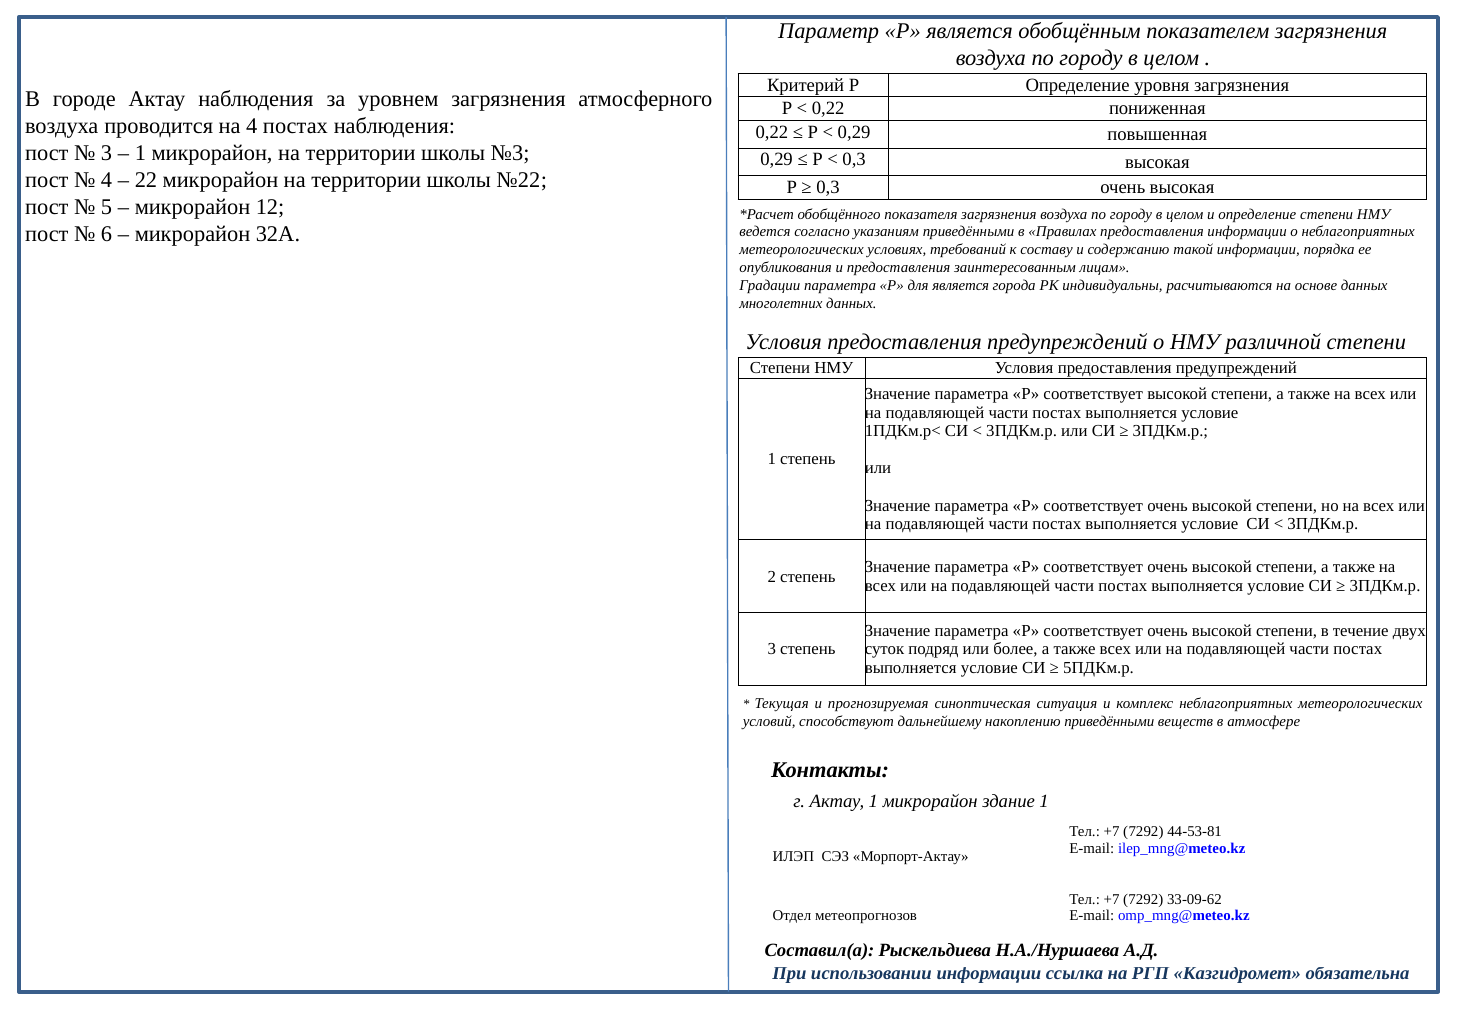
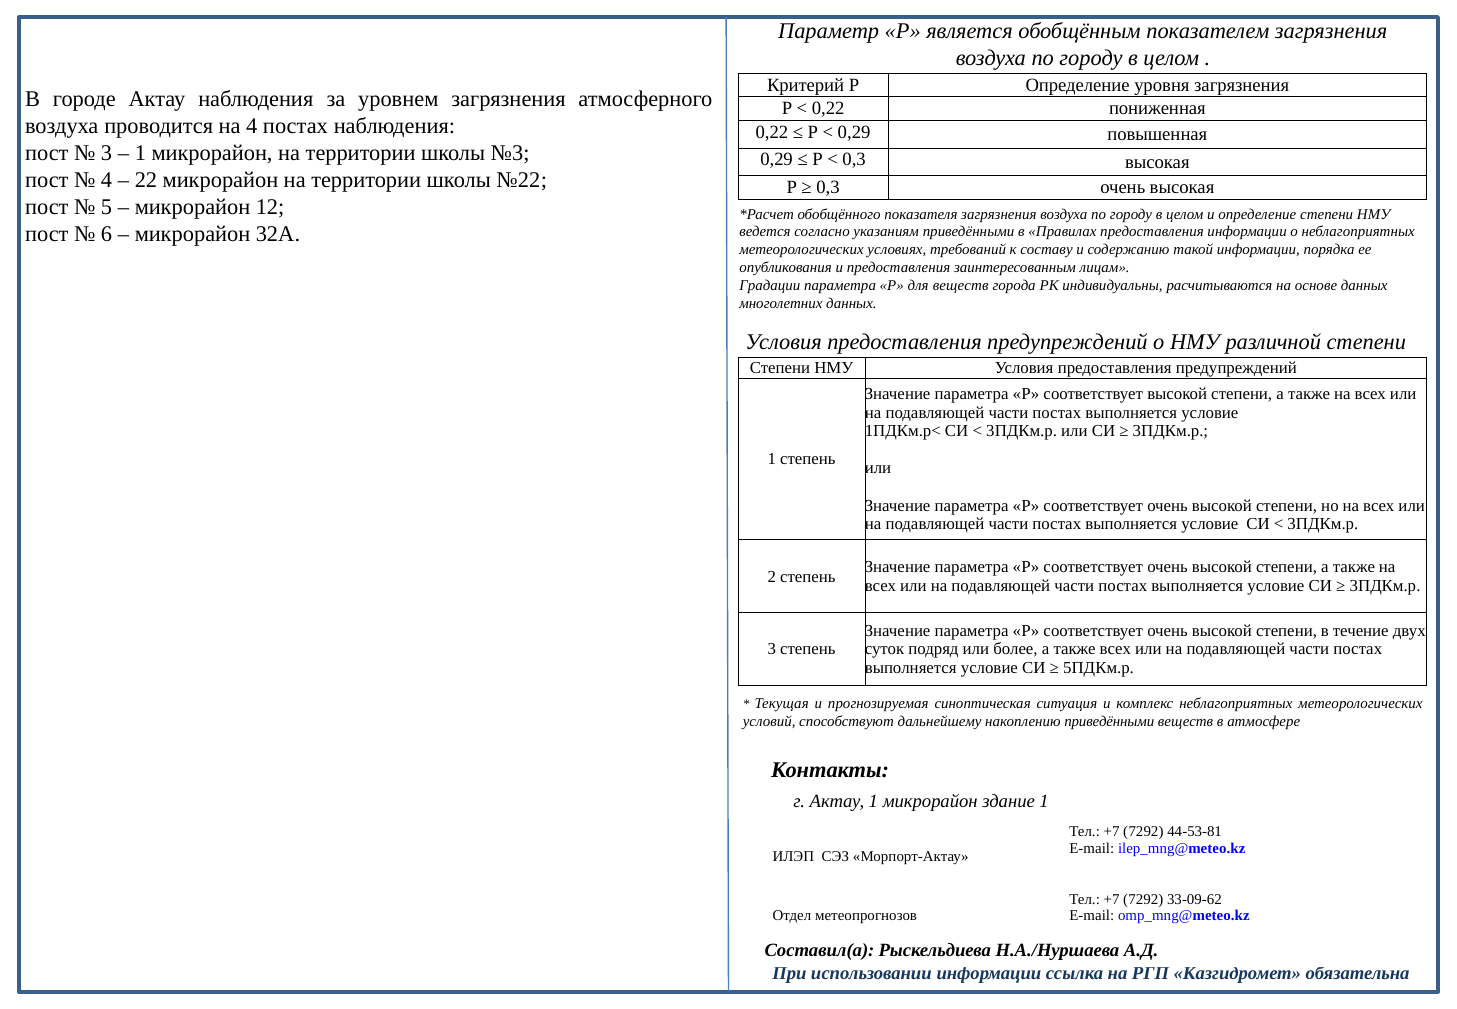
для является: является -> веществ (961, 286)
